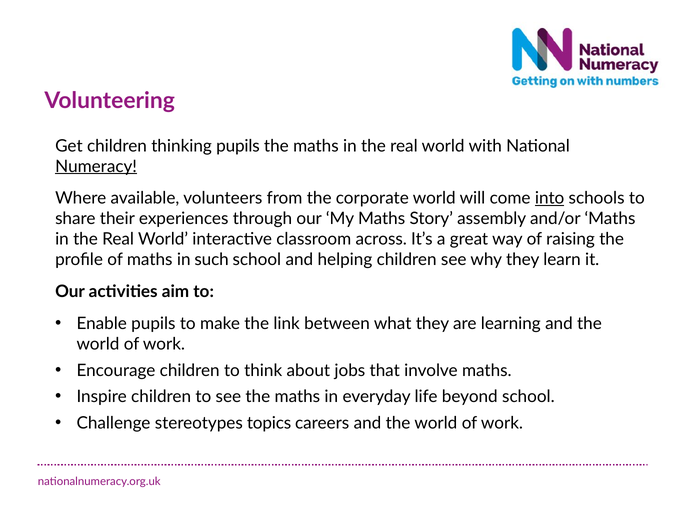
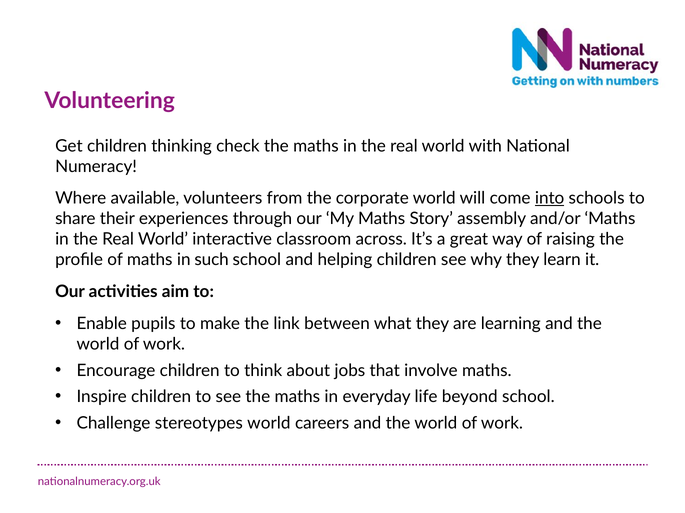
thinking pupils: pupils -> check (238, 146)
Numeracy underline: present -> none (96, 167)
stereotypes topics: topics -> world (269, 423)
